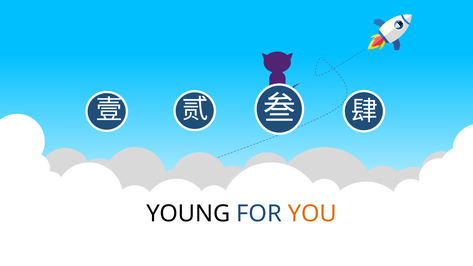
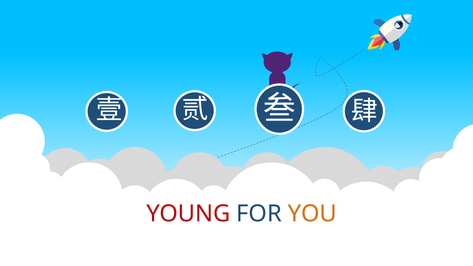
YOUNG colour: black -> red (188, 214)
